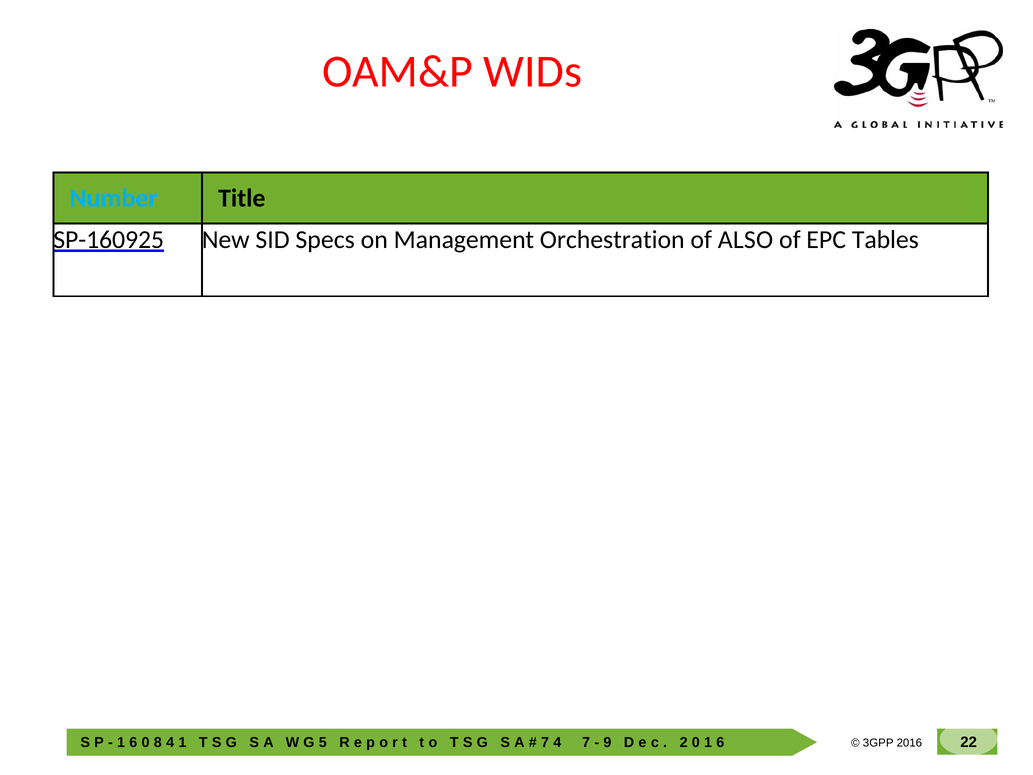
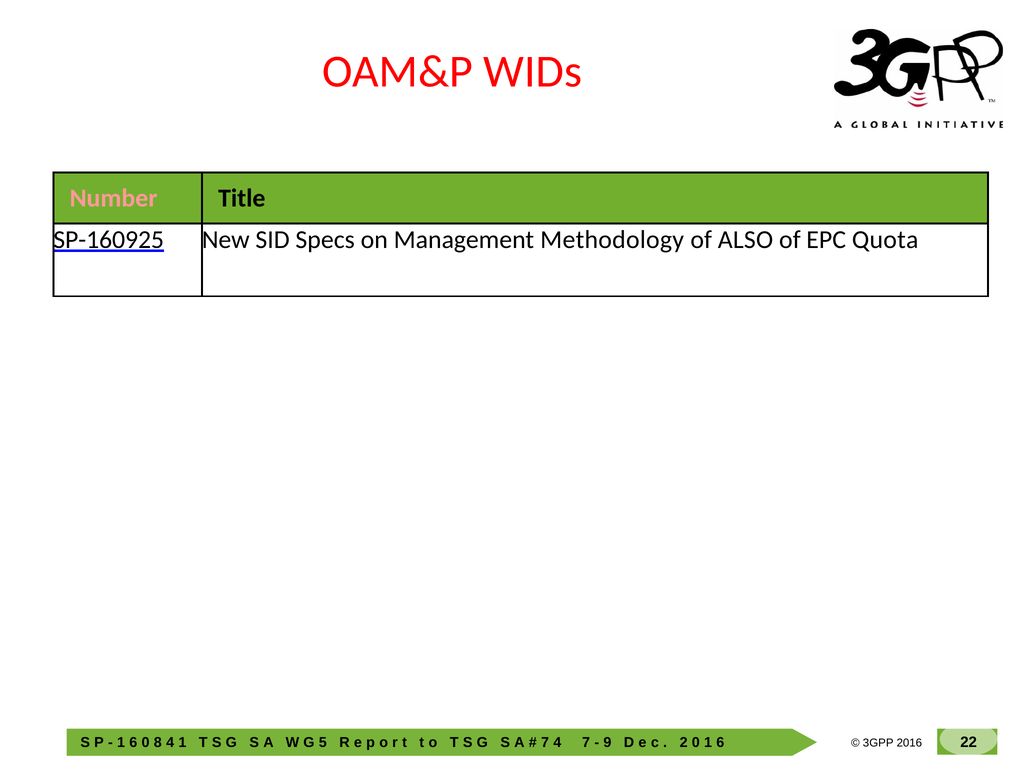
Number colour: light blue -> pink (114, 198)
Orchestration: Orchestration -> Methodology (612, 240)
Tables: Tables -> Quota (885, 240)
